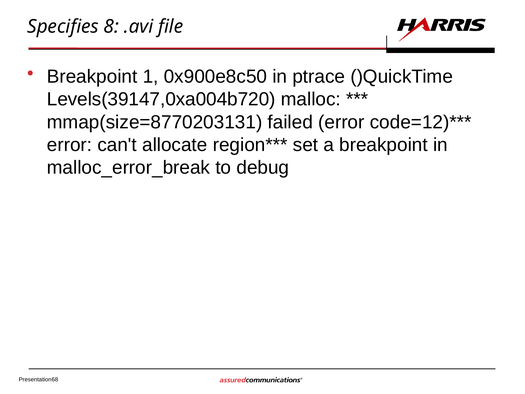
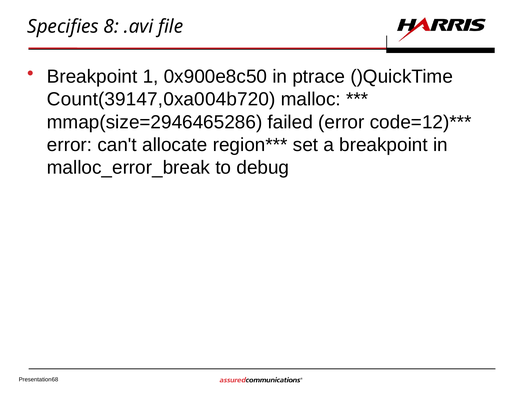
Levels(39147,0xa004b720: Levels(39147,0xa004b720 -> Count(39147,0xa004b720 (161, 99)
mmap(size=8770203131: mmap(size=8770203131 -> mmap(size=2946465286 (155, 122)
